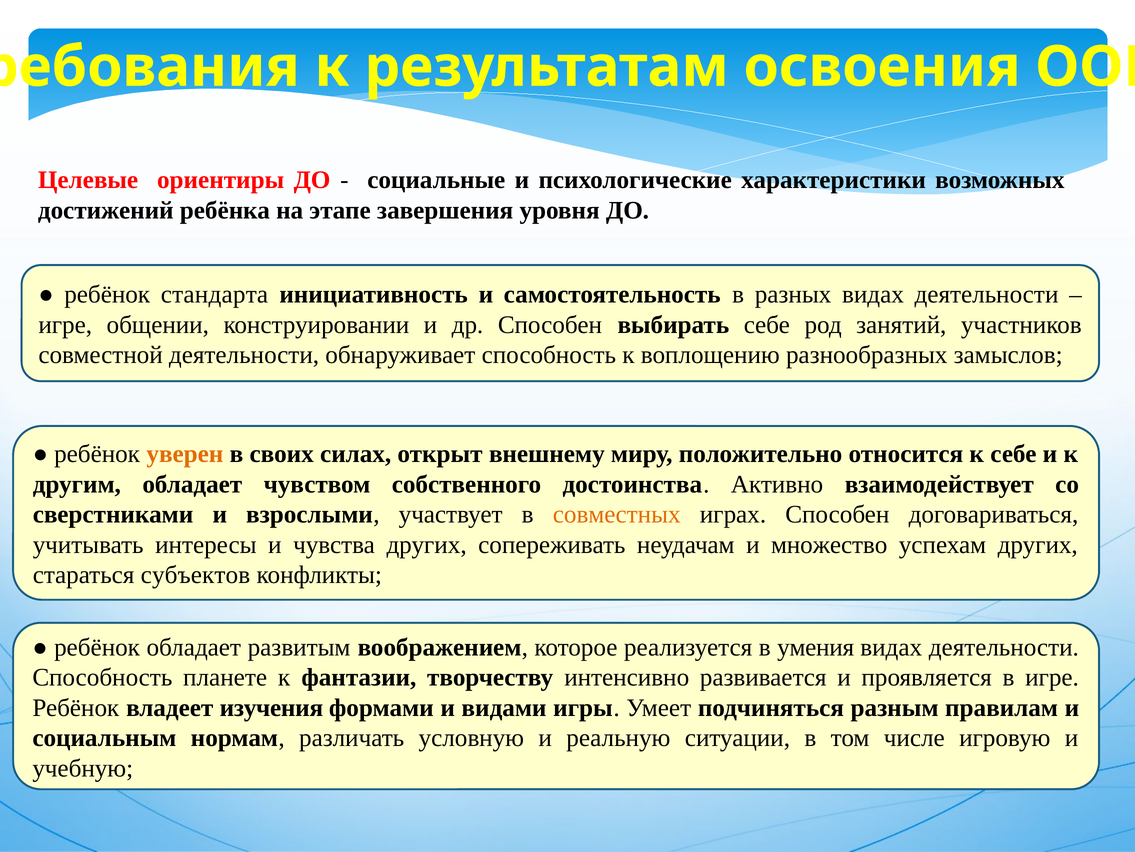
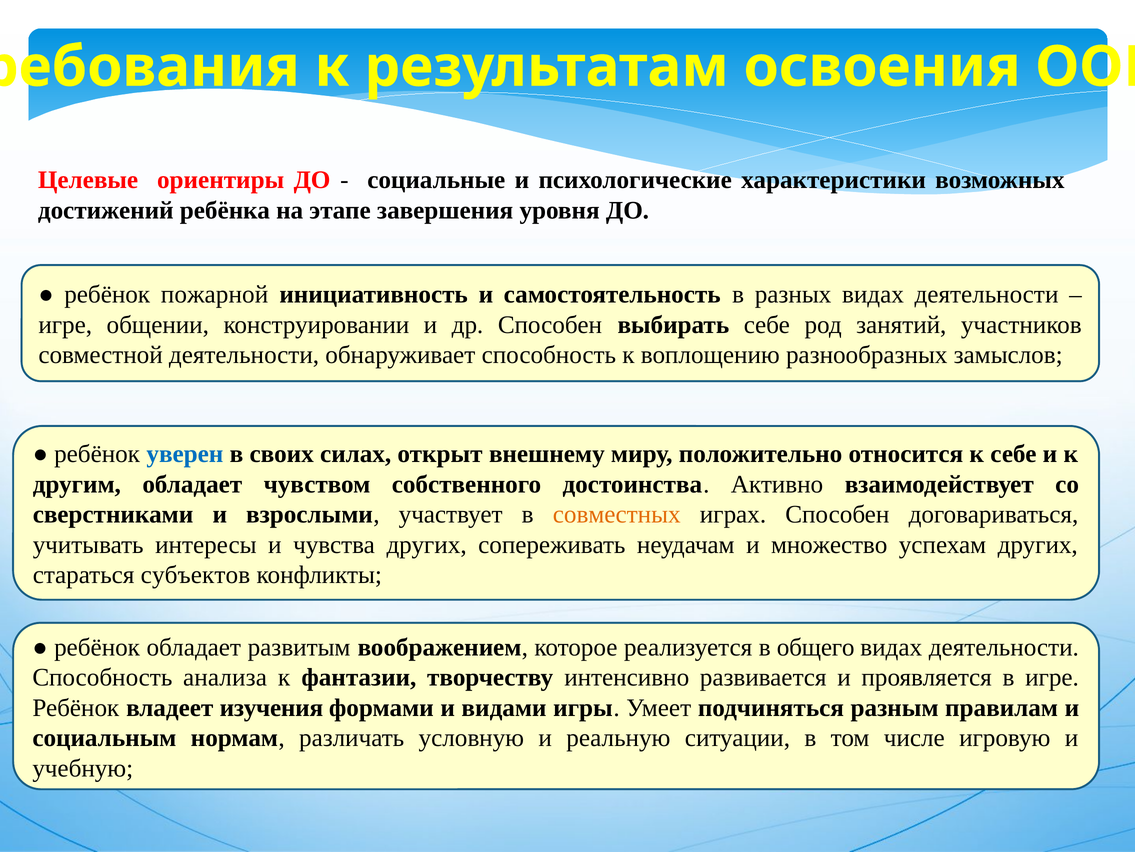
стандарта: стандарта -> пожарной (215, 294)
уверен colour: orange -> blue (185, 454)
умения: умения -> общего (816, 647)
планете: планете -> анализа (225, 677)
